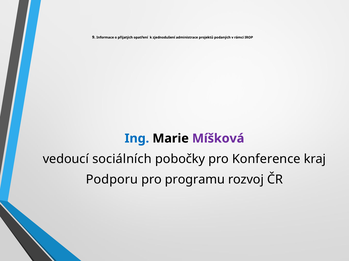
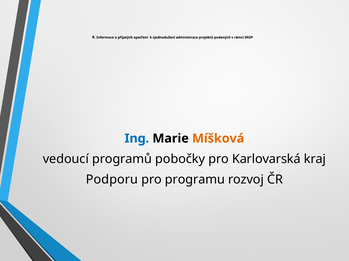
Míšková colour: purple -> orange (218, 139)
sociálních: sociálních -> programů (122, 159)
Konference: Konference -> Karlovarská (266, 159)
